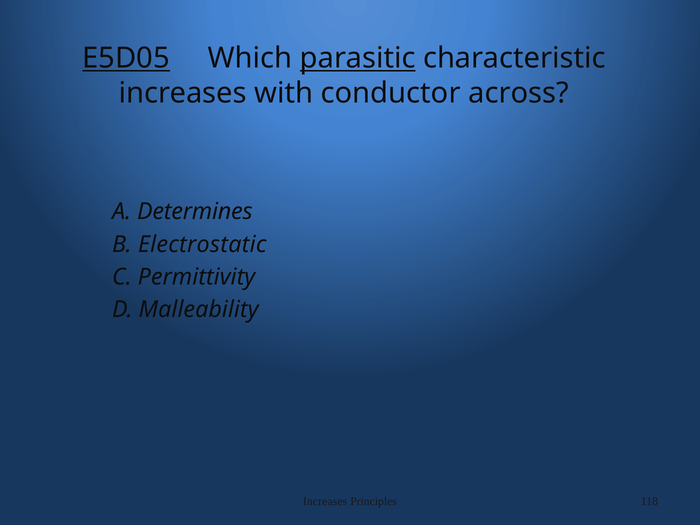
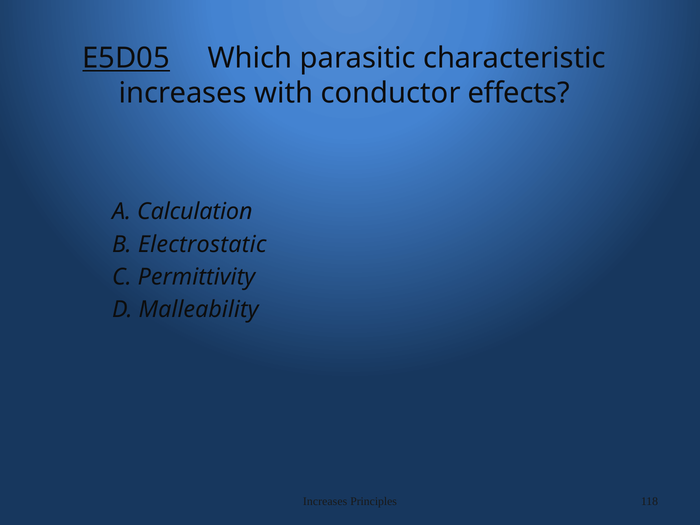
parasitic underline: present -> none (358, 58)
across: across -> effects (519, 93)
Determines: Determines -> Calculation (195, 212)
